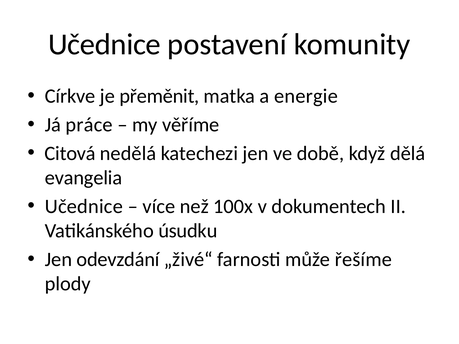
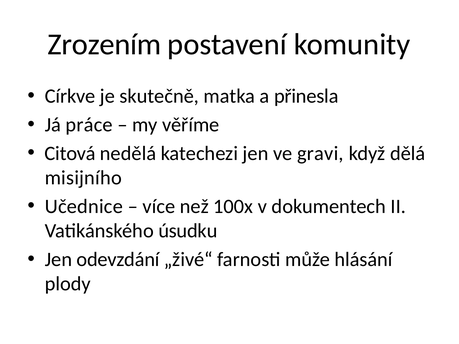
Učednice: Učednice -> Zrozením (104, 45)
přeměnit: přeměnit -> skutečně (159, 96)
energie: energie -> přinesla (306, 96)
době: době -> gravi (320, 153)
evangelia: evangelia -> misijního (83, 178)
řešíme: řešíme -> hlásání (363, 260)
